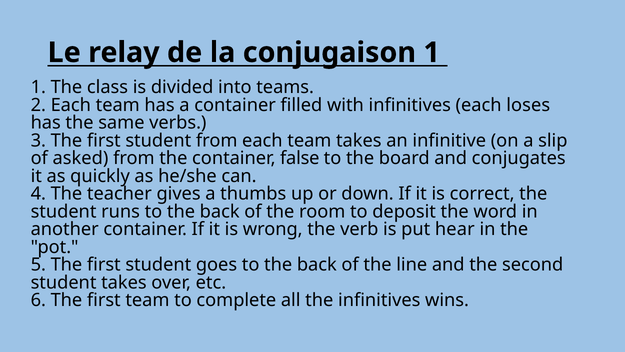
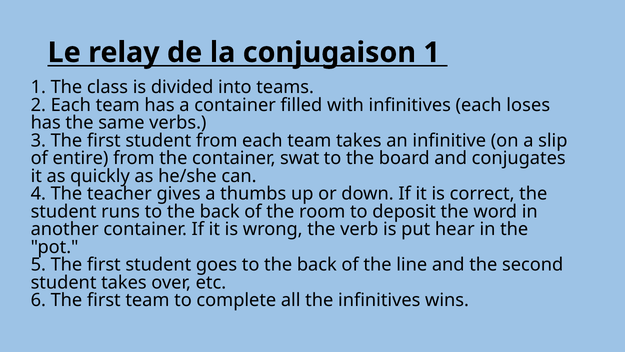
asked: asked -> entire (81, 158)
false: false -> swat (300, 158)
